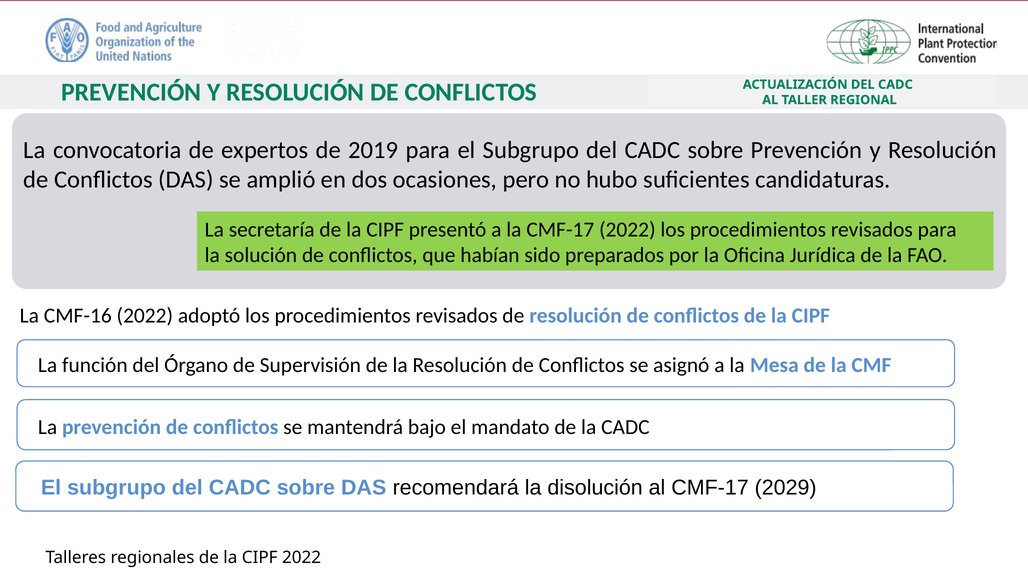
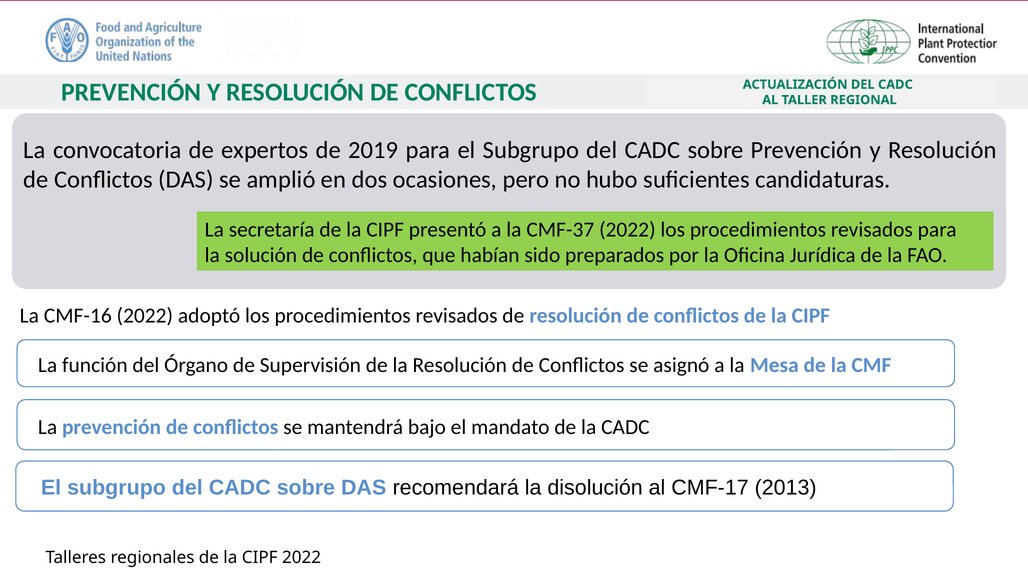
la CMF-17: CMF-17 -> CMF-37 (560, 230)
2029: 2029 -> 2013 (786, 488)
